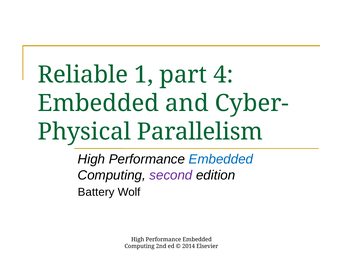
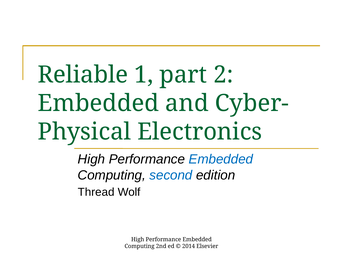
4: 4 -> 2 (223, 75)
Parallelism: Parallelism -> Electronics (200, 132)
second colour: purple -> blue (171, 175)
Battery: Battery -> Thread (96, 192)
